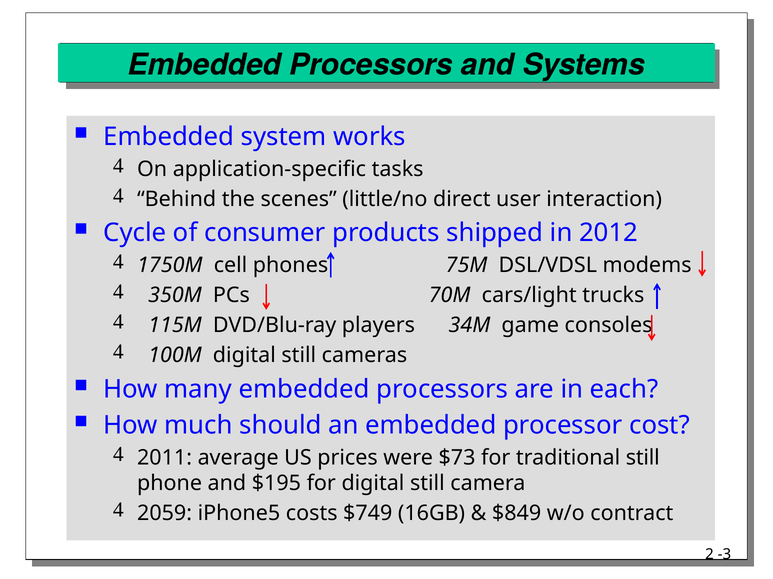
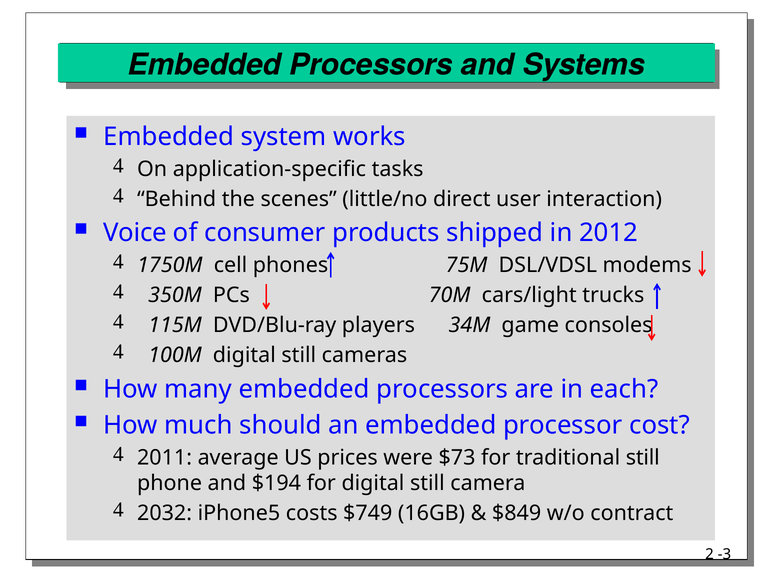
Cycle: Cycle -> Voice (135, 233)
$195: $195 -> $194 (276, 484)
2059: 2059 -> 2032 (165, 514)
